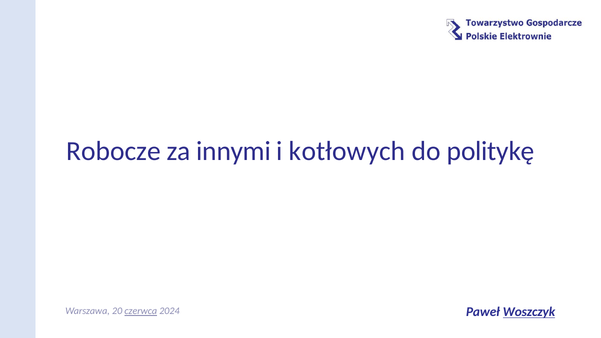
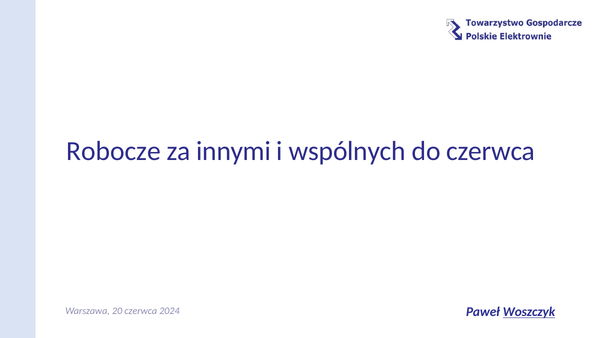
kotłowych: kotłowych -> wspólnych (347, 151)
do politykę: politykę -> czerwca (491, 151)
czerwca underline: present -> none (141, 311)
